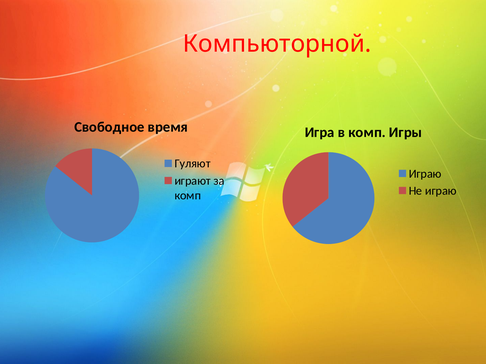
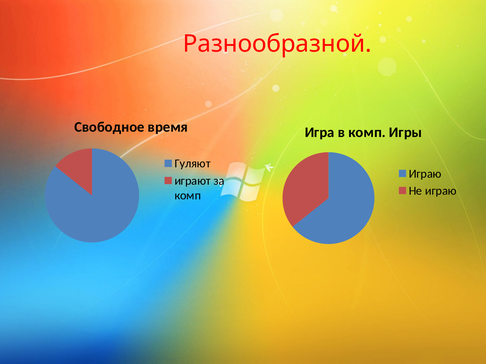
Компьюторной: Компьюторной -> Разнообразной (277, 44)
